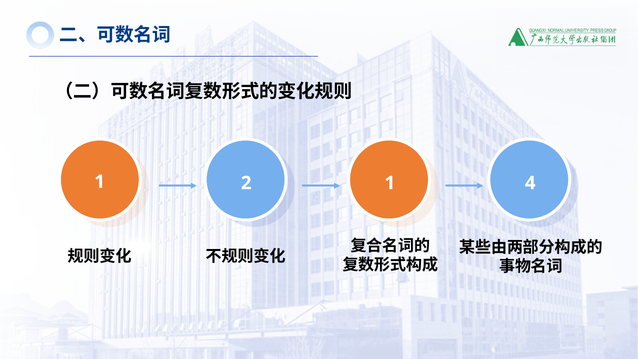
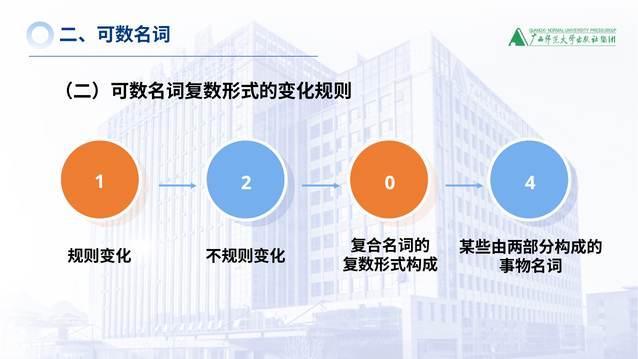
2 1: 1 -> 0 (390, 183)
